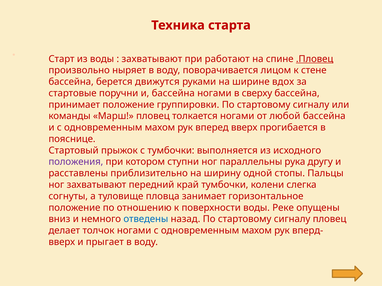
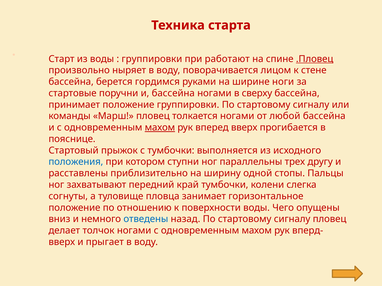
захватывают: захватывают -> группировки (152, 59)
движутся: движутся -> гордимся (157, 82)
вдох: вдох -> ноги (283, 82)
махом underline: none -> present (160, 128)
положения colour: purple -> blue (76, 162)
рука: рука -> трех (295, 162)
Реке: Реке -> Чего (283, 208)
